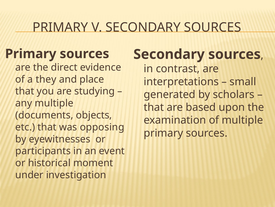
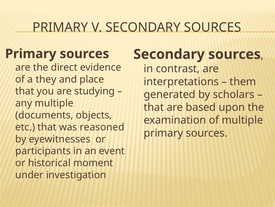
small: small -> them (243, 81)
opposing: opposing -> reasoned (102, 127)
